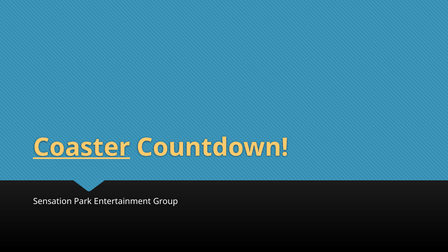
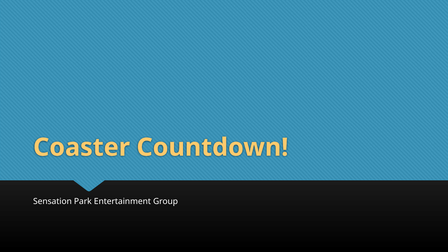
Coaster underline: present -> none (82, 147)
